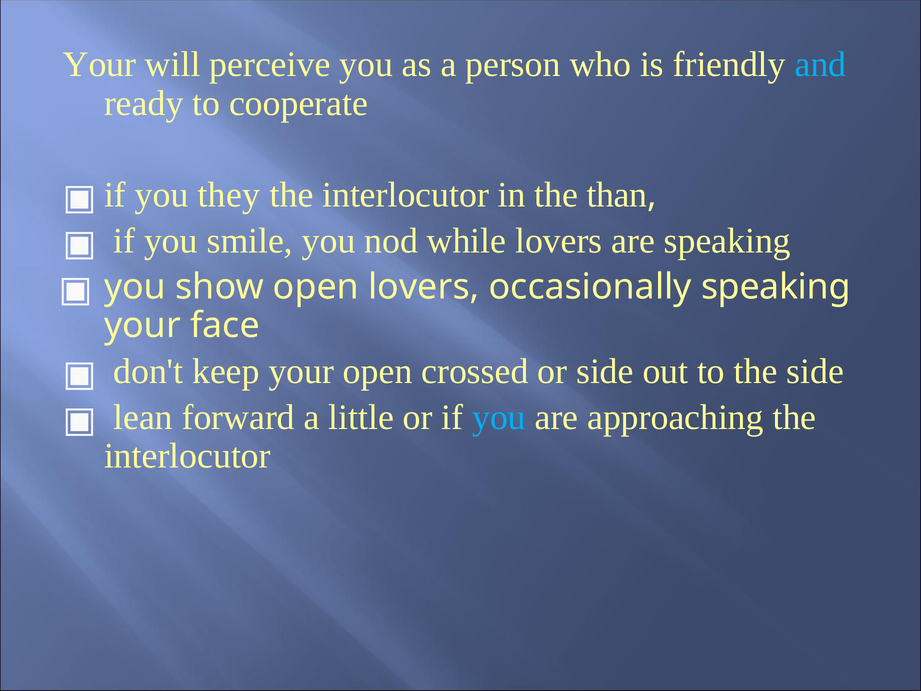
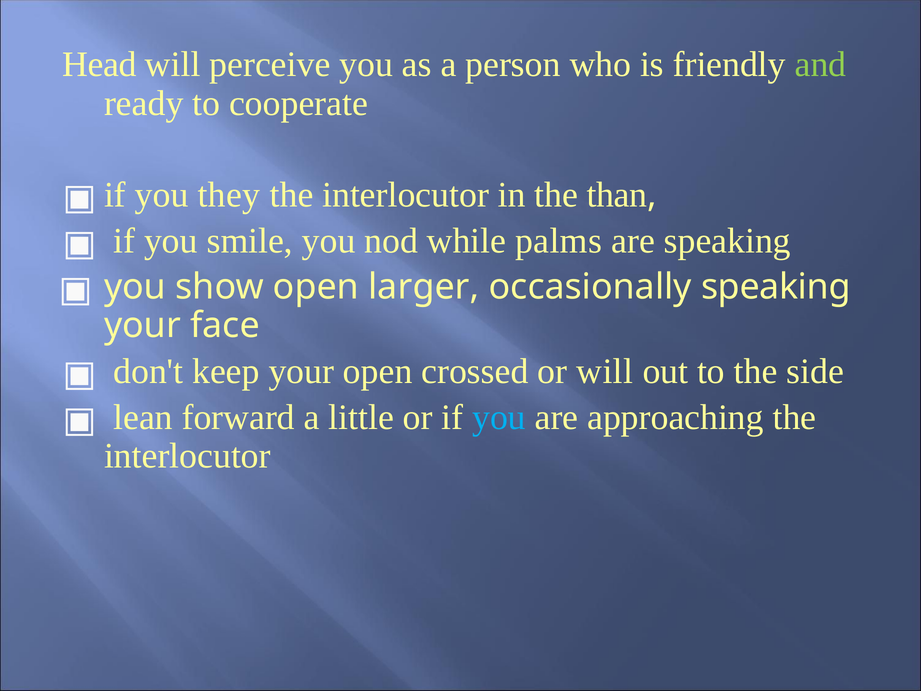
Your: Your -> Head (100, 65)
and colour: light blue -> light green (821, 65)
while lovers: lovers -> palms (559, 241)
open lovers: lovers -> larger (424, 287)
or side: side -> will (605, 371)
